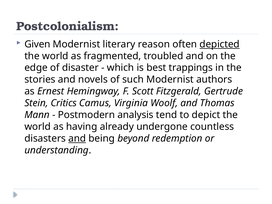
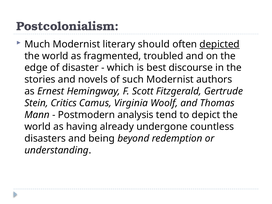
Given: Given -> Much (37, 44)
reason: reason -> should (154, 44)
trappings: trappings -> discourse (191, 68)
and underline: present -> none (77, 138)
